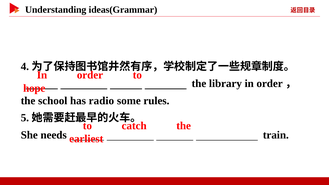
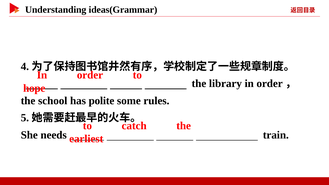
radio: radio -> polite (102, 101)
